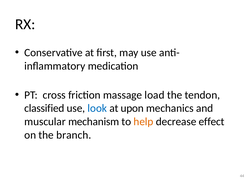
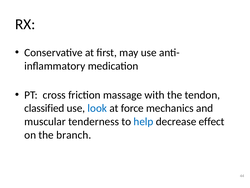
load: load -> with (155, 95)
upon: upon -> force (132, 108)
mechanism: mechanism -> tenderness (94, 121)
help colour: orange -> blue (143, 121)
